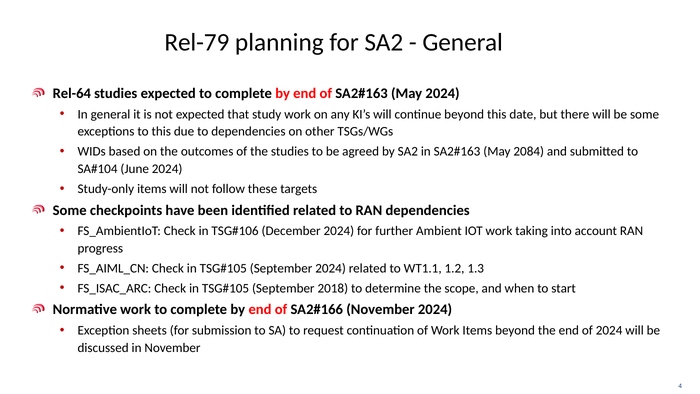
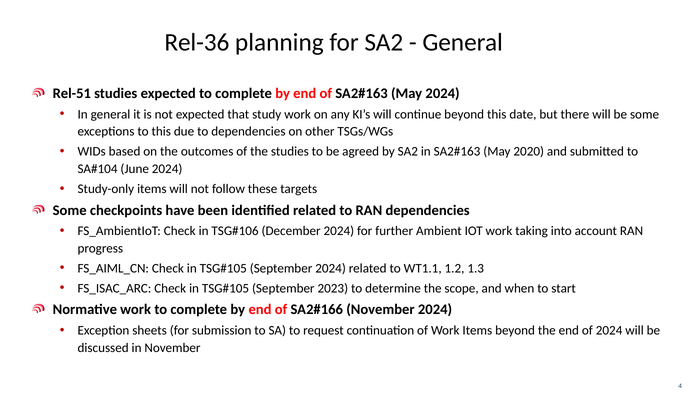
Rel-79: Rel-79 -> Rel-36 (197, 42)
Rel-64: Rel-64 -> Rel-51 (72, 94)
2084: 2084 -> 2020 (529, 151)
2018: 2018 -> 2023 (333, 288)
